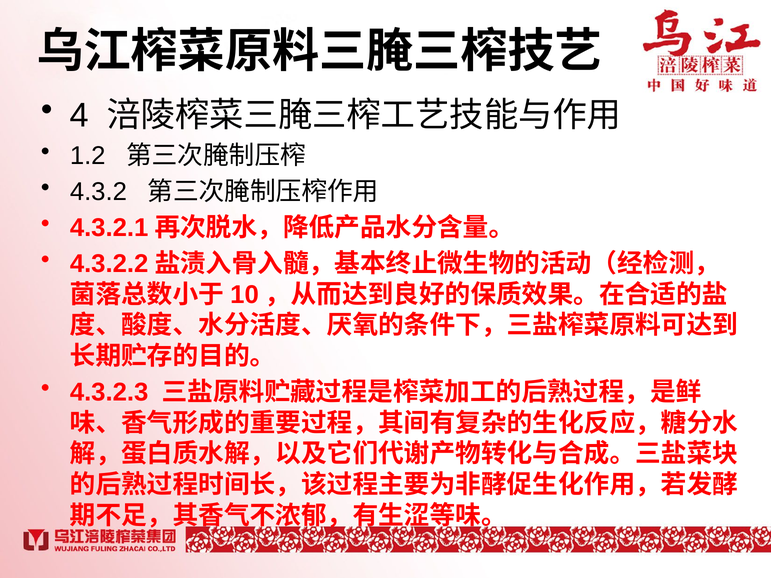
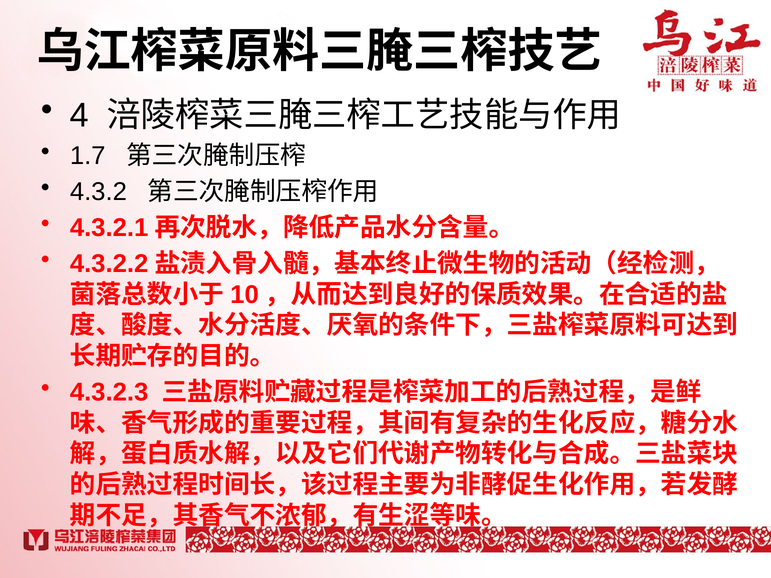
1.2: 1.2 -> 1.7 (88, 156)
